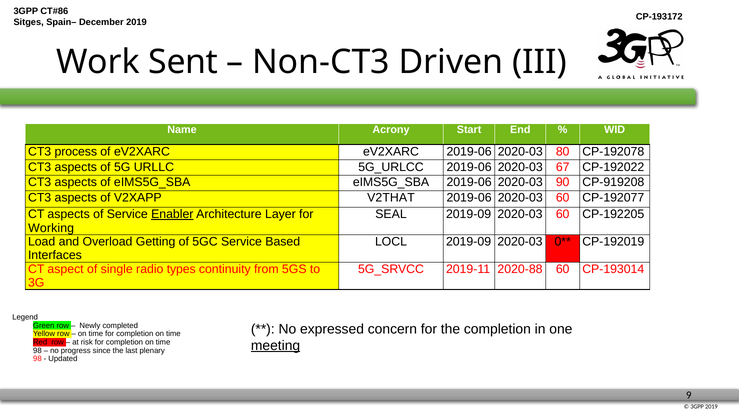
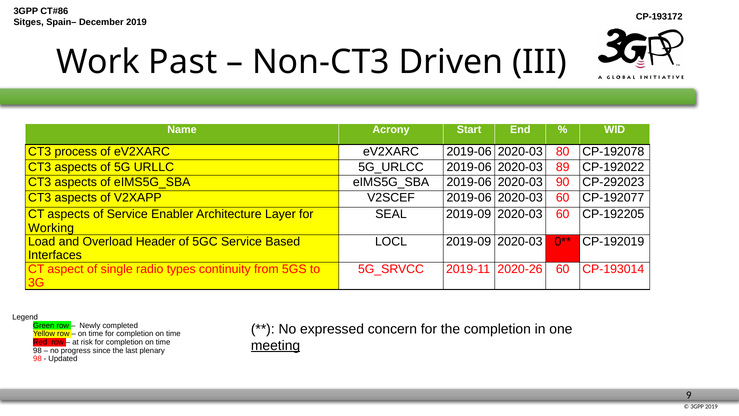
Sent: Sent -> Past (183, 62)
67: 67 -> 89 (563, 167)
CP-919208: CP-919208 -> CP-292023 (613, 182)
V2THAT: V2THAT -> V2SCEF (391, 198)
Enabler underline: present -> none (172, 214)
Getting: Getting -> Header (156, 242)
2020-88: 2020-88 -> 2020-26 (520, 269)
